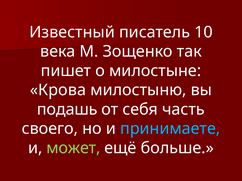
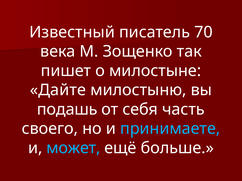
10: 10 -> 70 (203, 32)
Крова: Крова -> Дайте (58, 90)
может colour: light green -> light blue (73, 148)
